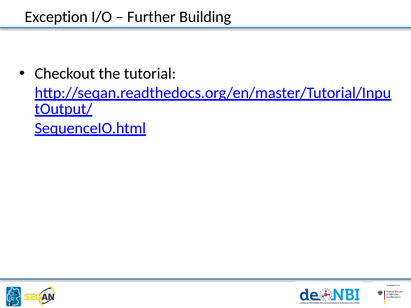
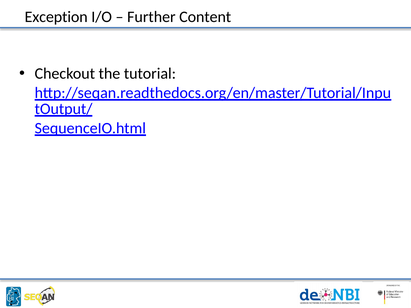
Building: Building -> Content (205, 17)
